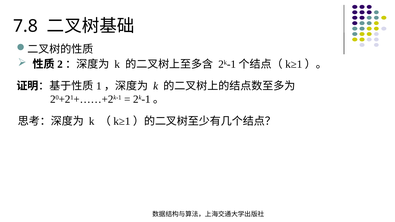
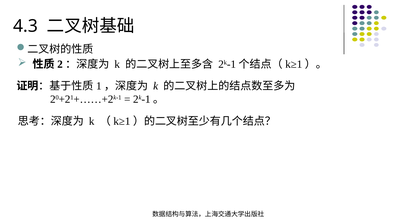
7.8: 7.8 -> 4.3 (26, 26)
